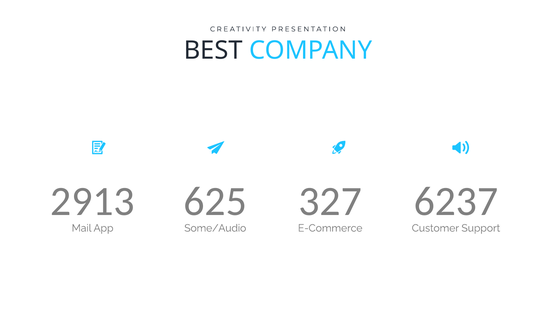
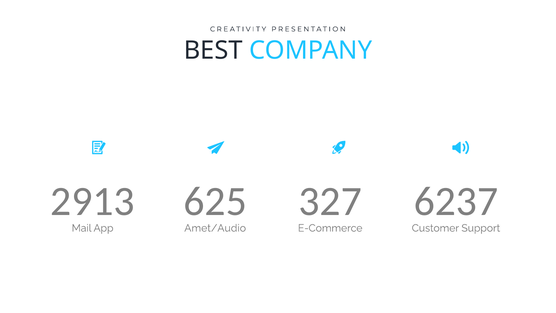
Some/Audio: Some/Audio -> Amet/Audio (215, 228)
